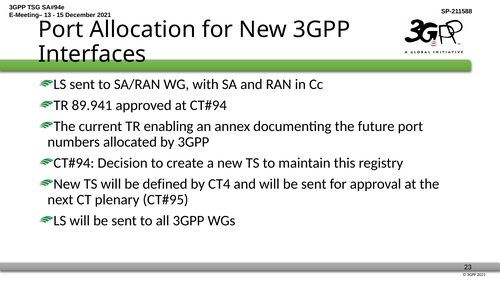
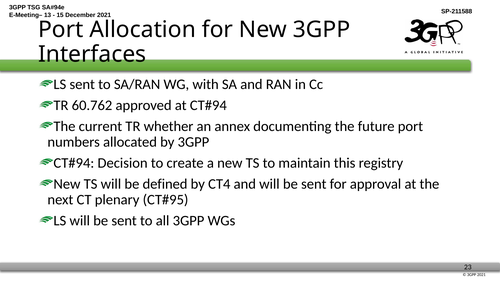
89.941: 89.941 -> 60.762 (92, 106)
enabling: enabling -> whether (169, 126)
